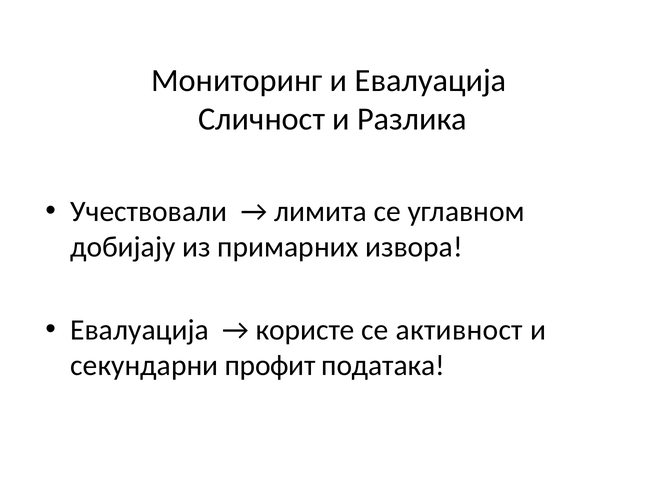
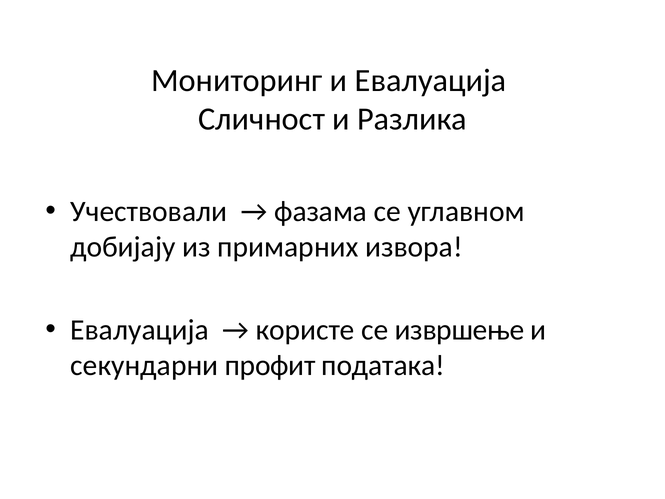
лимита: лимита -> фазама (321, 212)
активност: активност -> извршење (460, 330)
